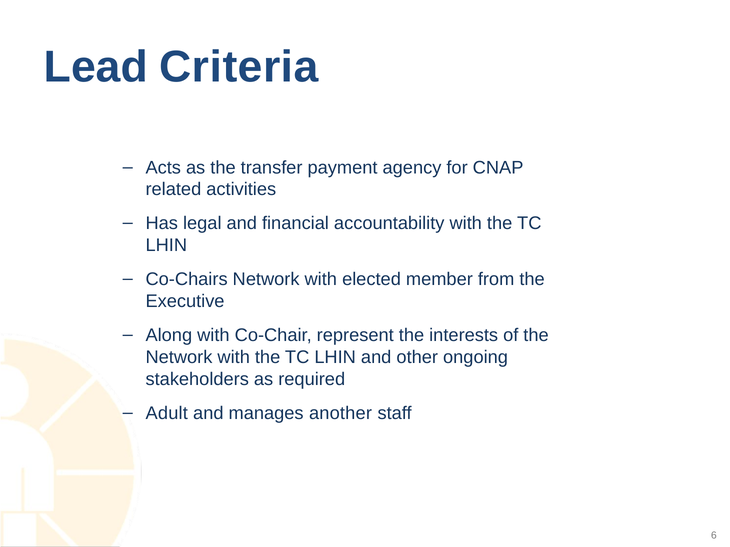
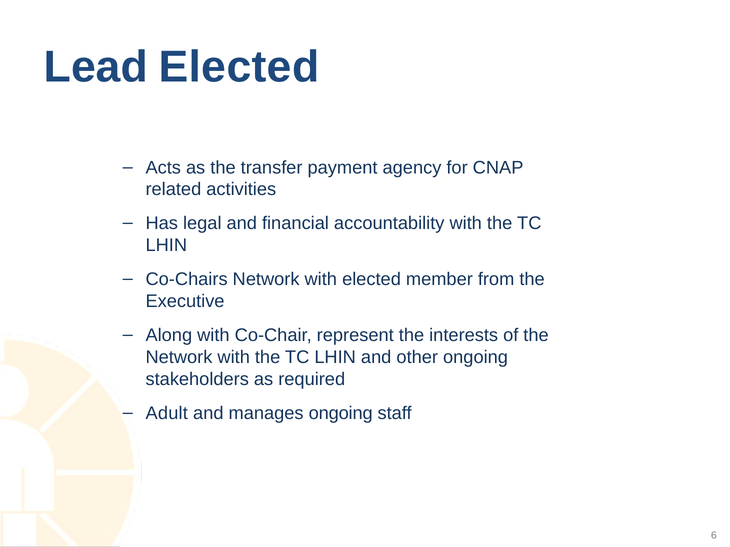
Lead Criteria: Criteria -> Elected (239, 67)
manages another: another -> ongoing (341, 413)
